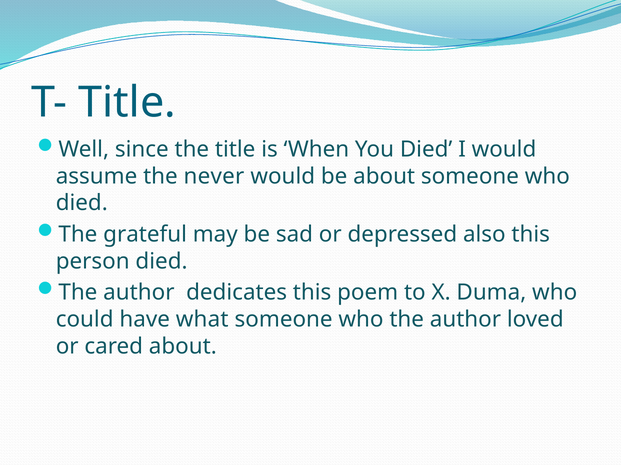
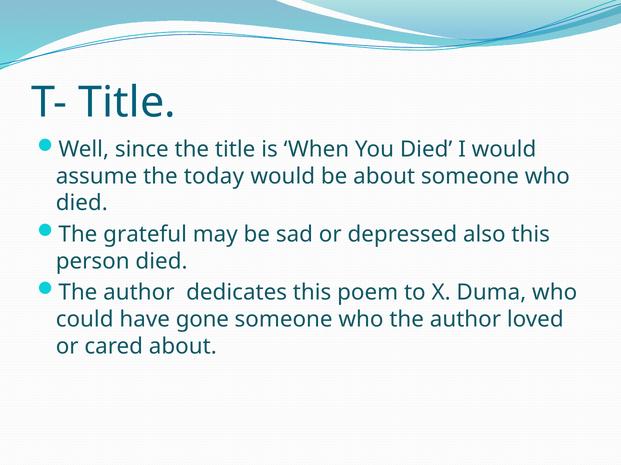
never: never -> today (214, 176)
what: what -> gone (202, 320)
